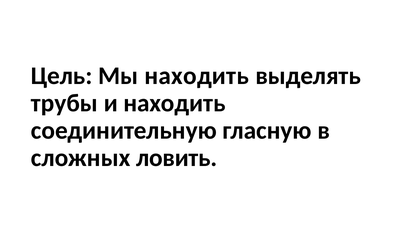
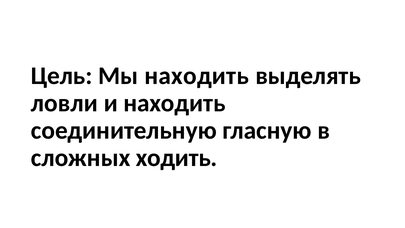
трубы: трубы -> ловли (64, 103)
ловить: ловить -> ходить (177, 158)
